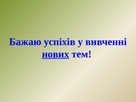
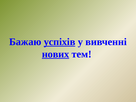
успіхів underline: none -> present (60, 42)
